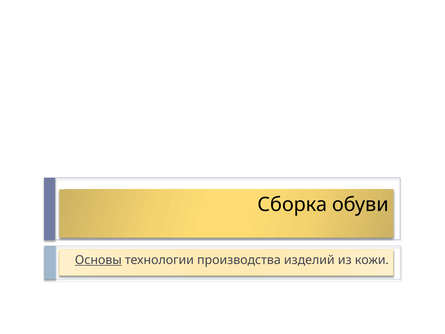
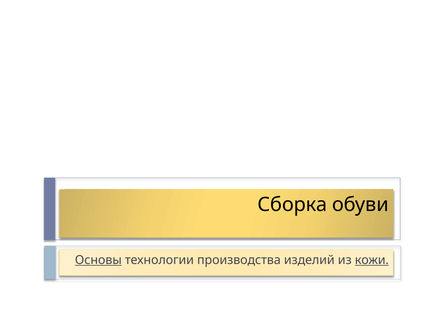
кожи underline: none -> present (372, 260)
